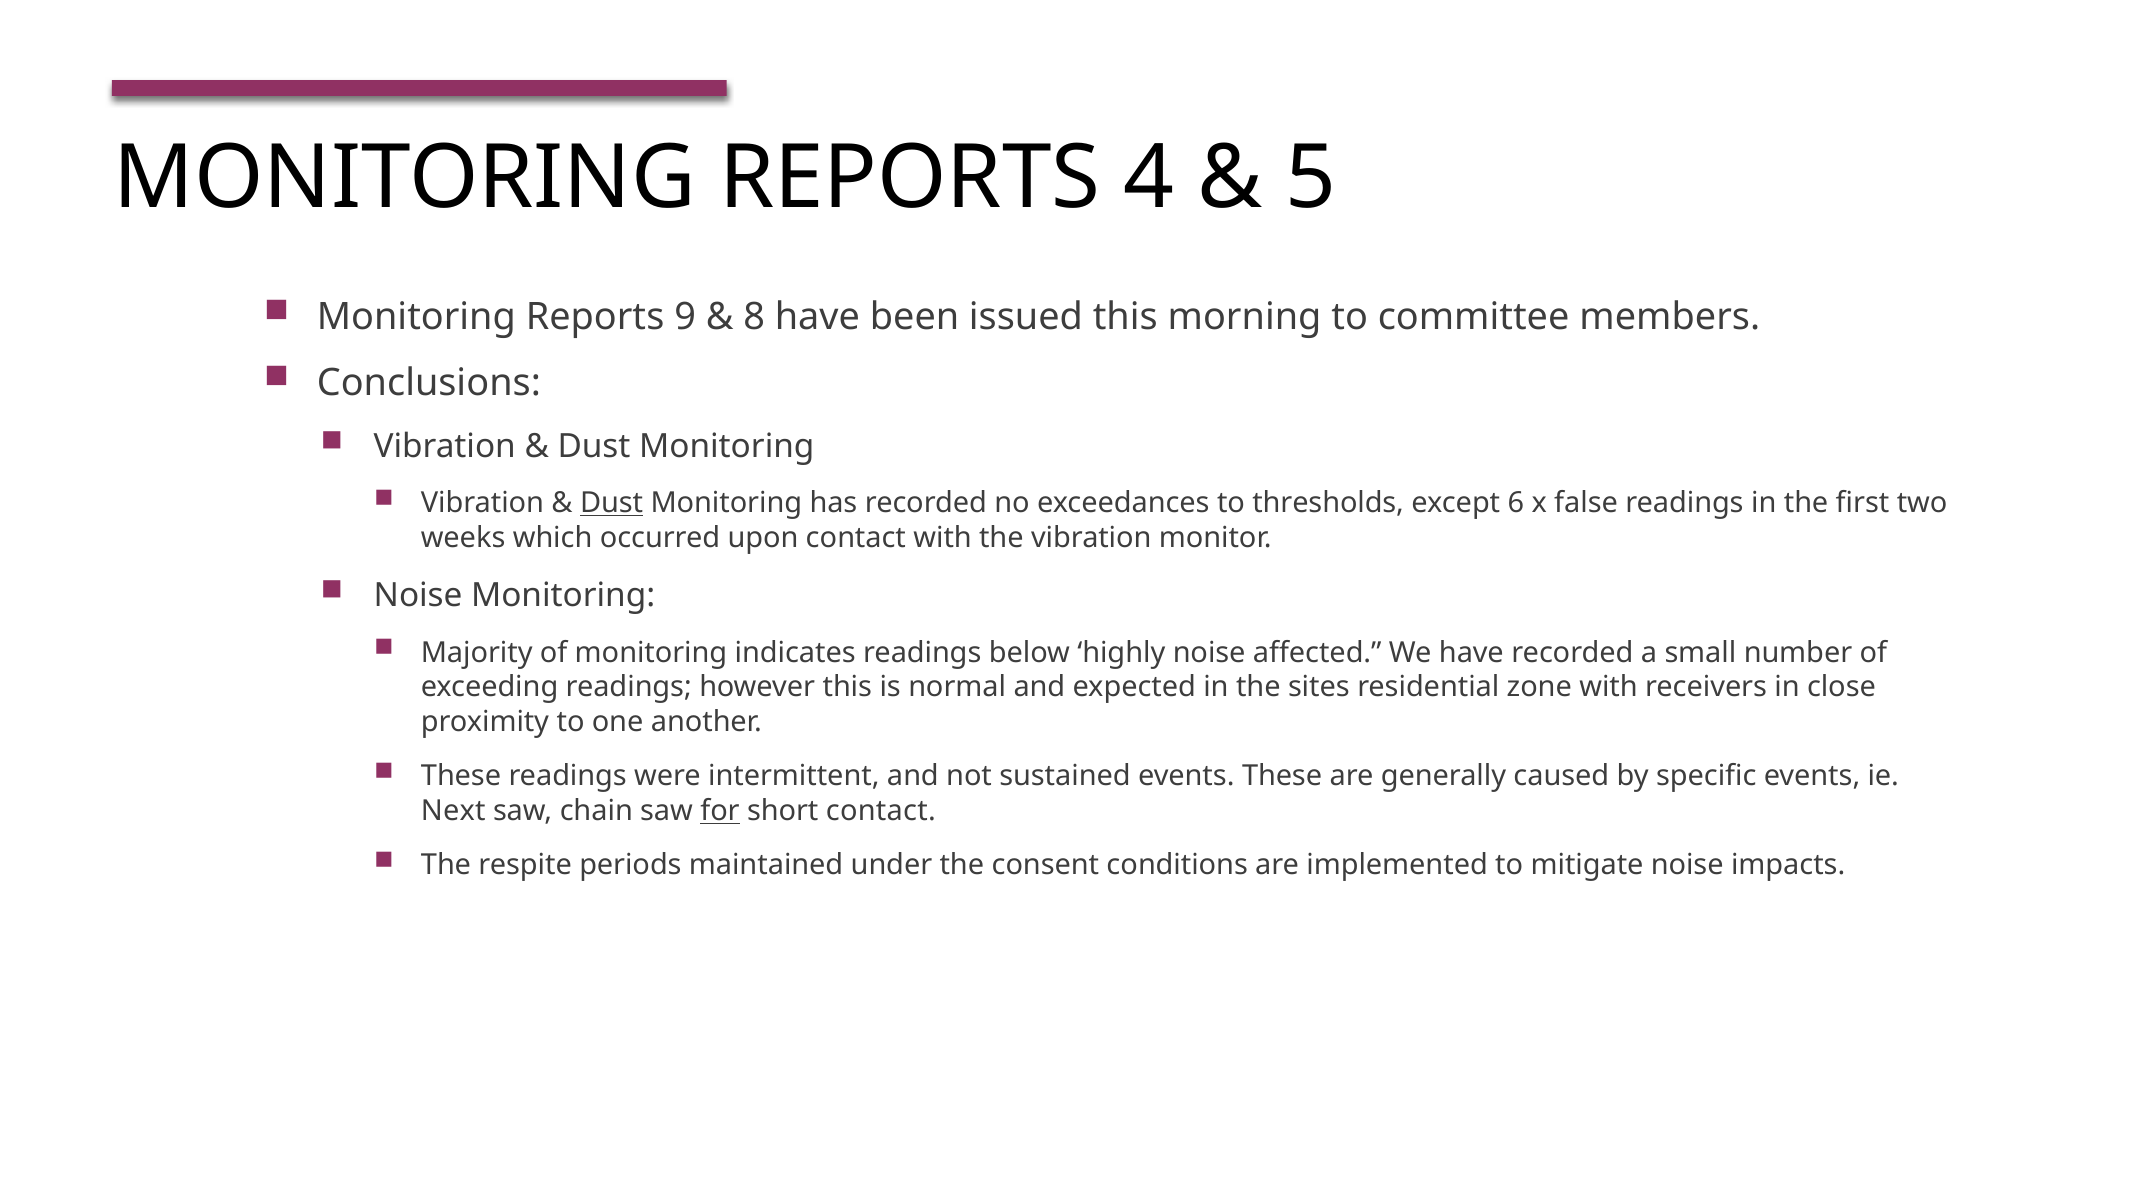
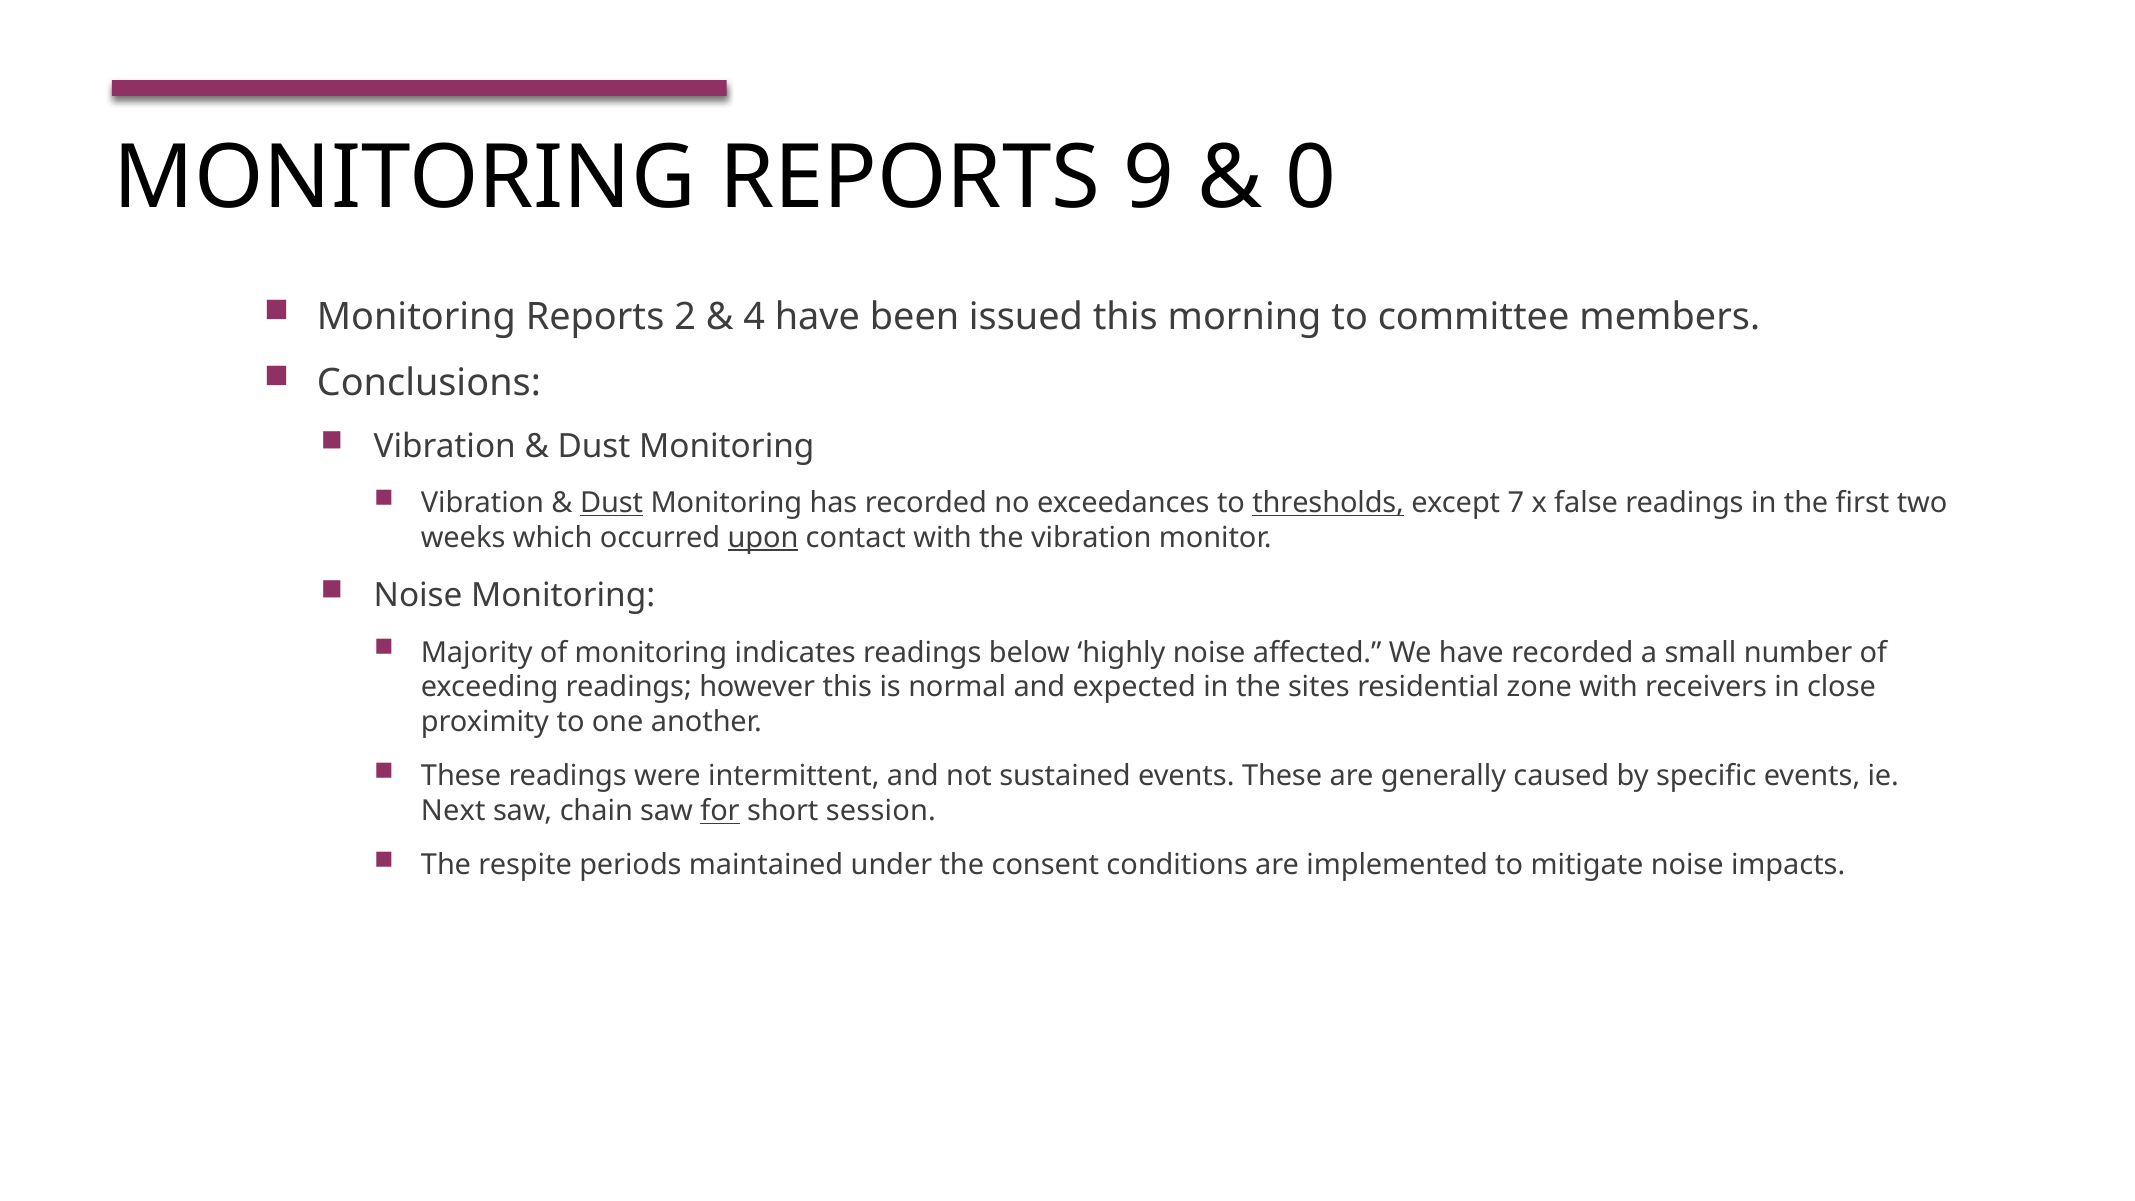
4: 4 -> 9 (1149, 178)
5: 5 -> 0 (1311, 178)
9: 9 -> 2 (685, 317)
8: 8 -> 4 (754, 317)
thresholds underline: none -> present (1328, 503)
6: 6 -> 7 (1516, 503)
upon underline: none -> present (763, 538)
short contact: contact -> session (881, 811)
